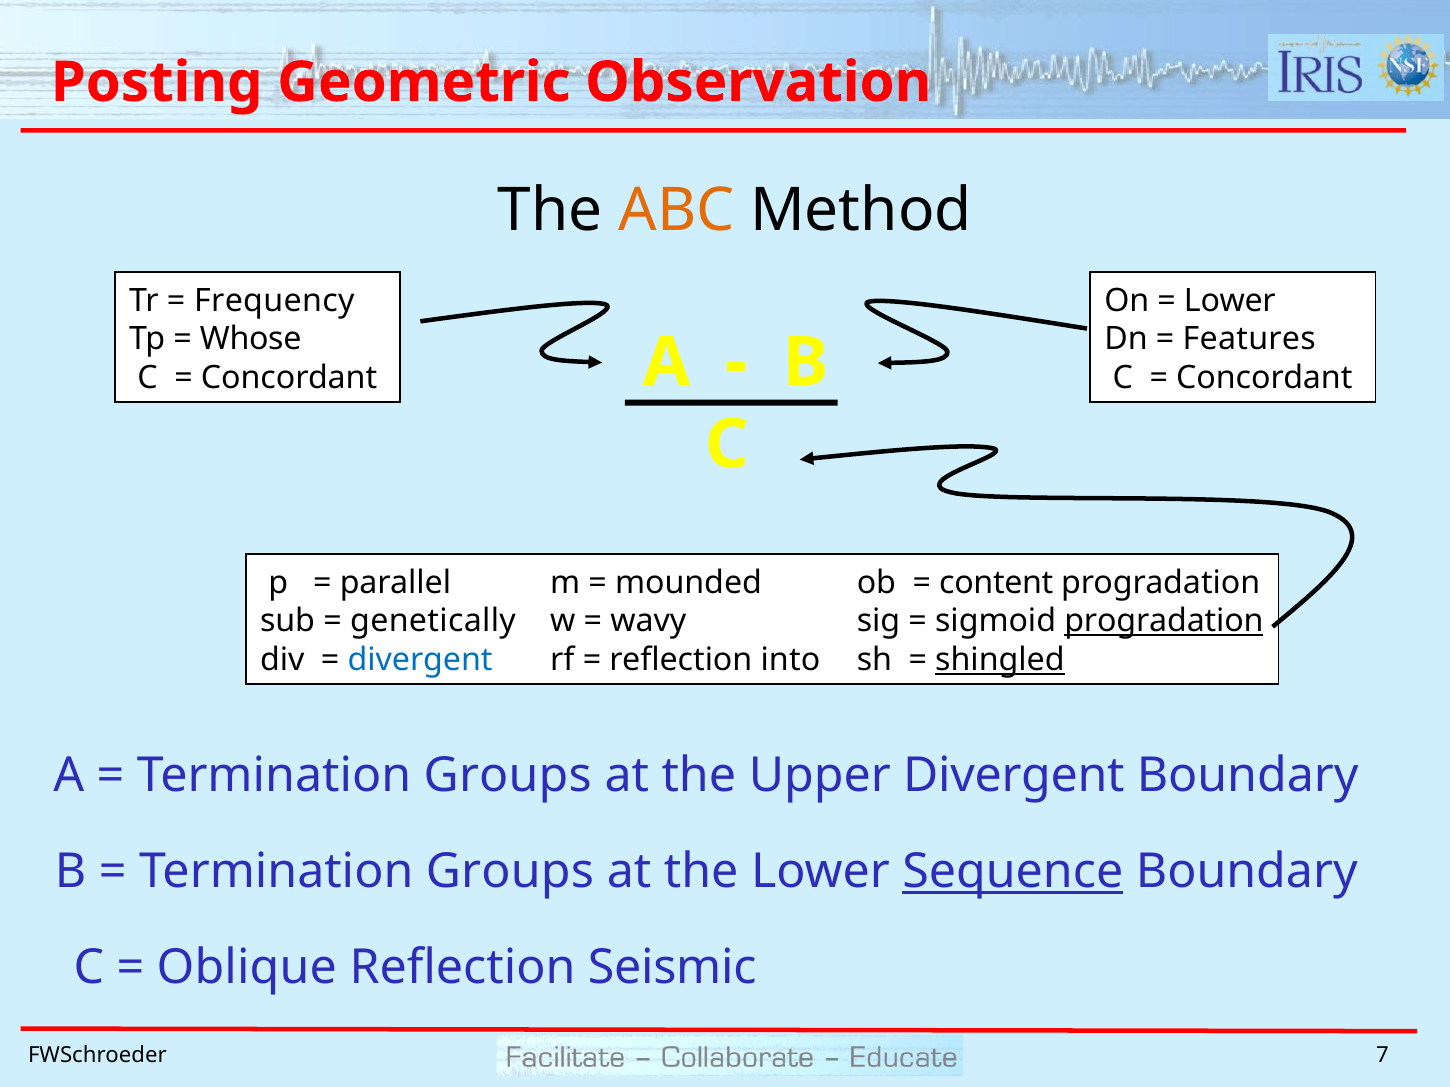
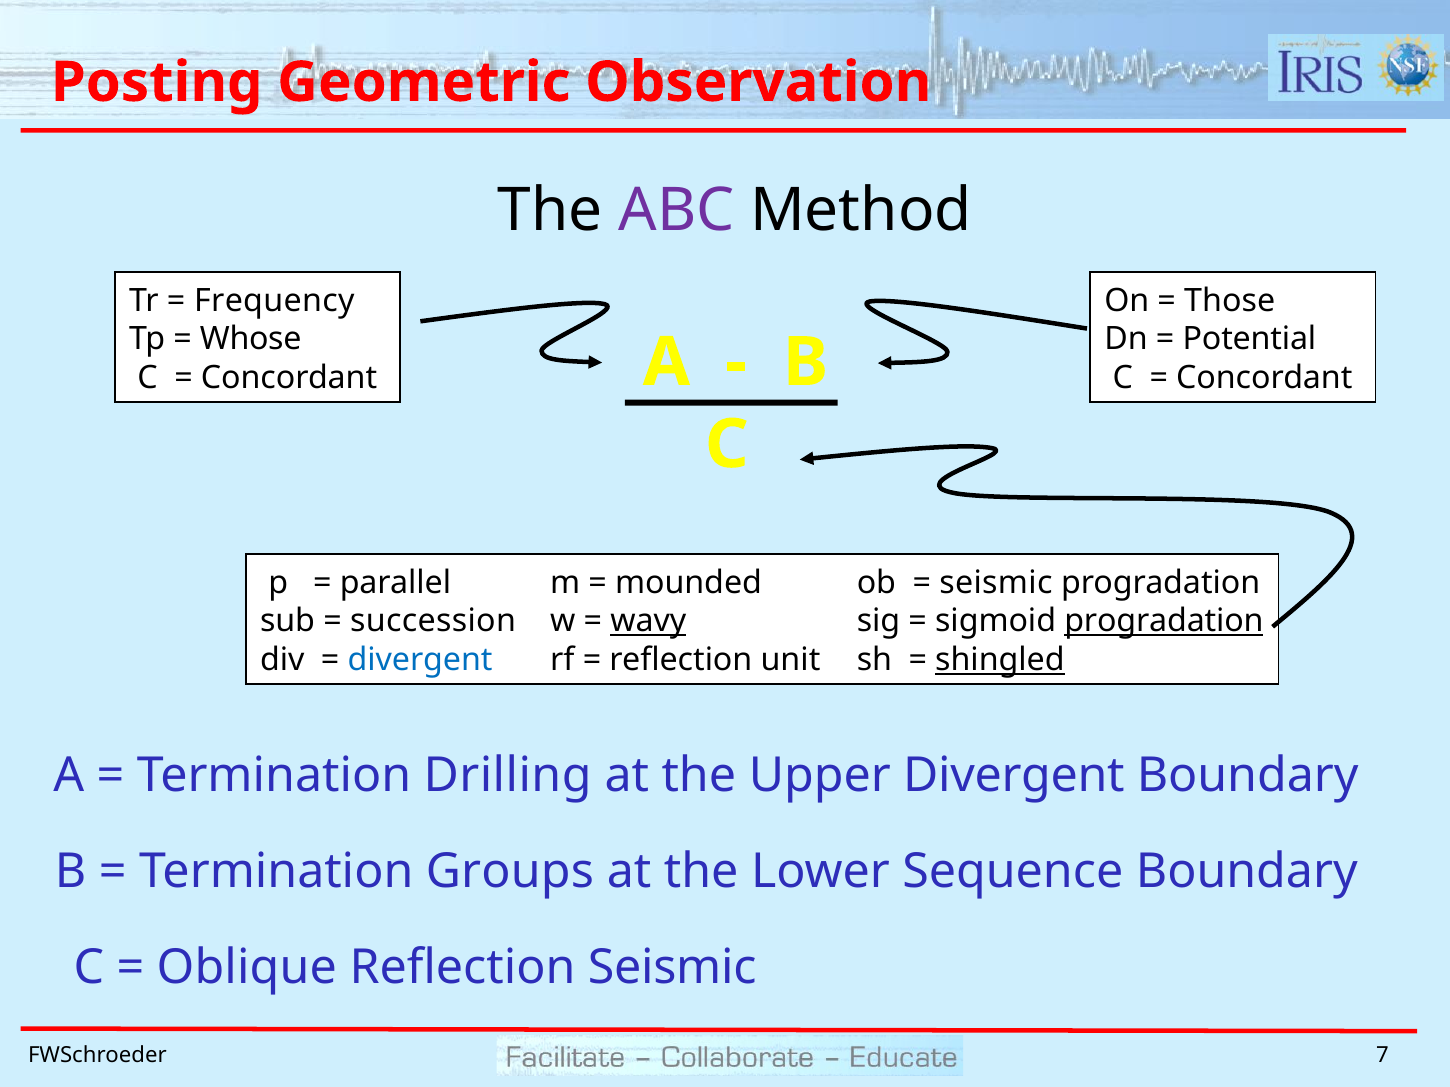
ABC colour: orange -> purple (676, 211)
Lower: Lower -> Those (1230, 301)
Features: Features -> Potential (1249, 339)
content: content -> seismic (996, 583)
genetically: genetically -> succession (433, 622)
wavy underline: none -> present (648, 622)
into: into -> unit (790, 660)
Groups: Groups -> Drilling (508, 776)
Sequence underline: present -> none (1013, 872)
